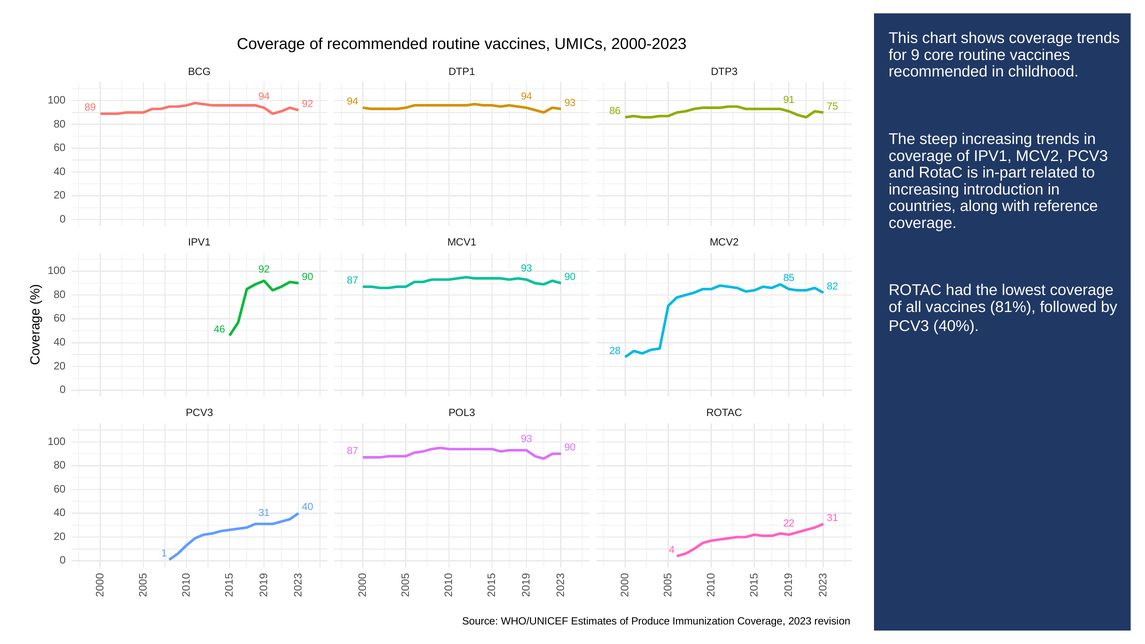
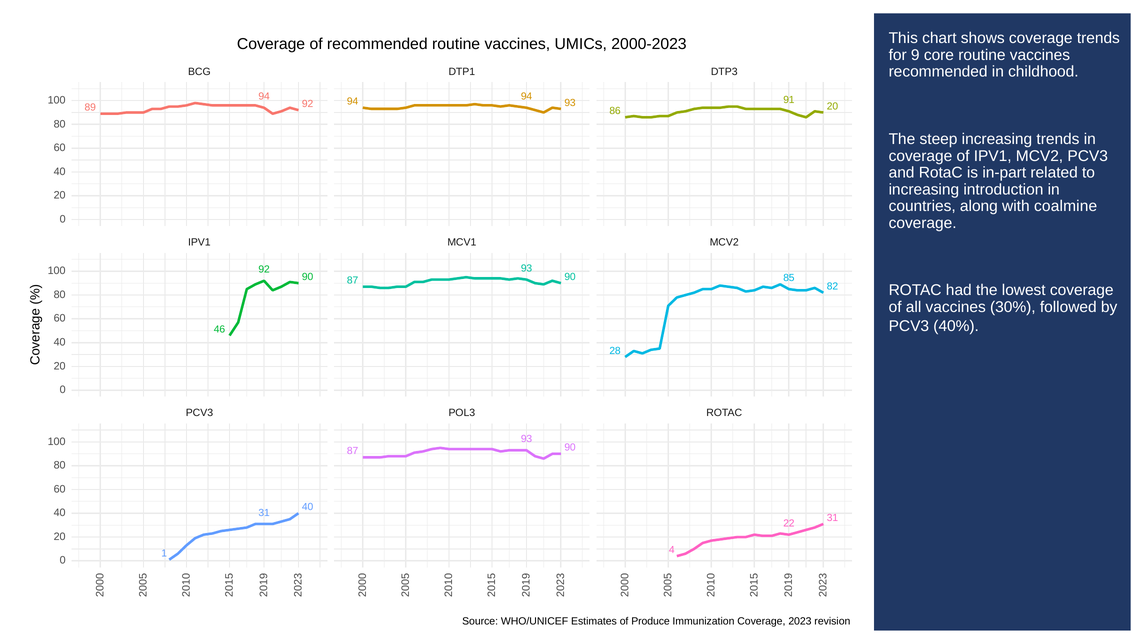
86 75: 75 -> 20 (832, 106)
reference: reference -> coalmine (1066, 206)
81%: 81% -> 30% (1013, 307)
